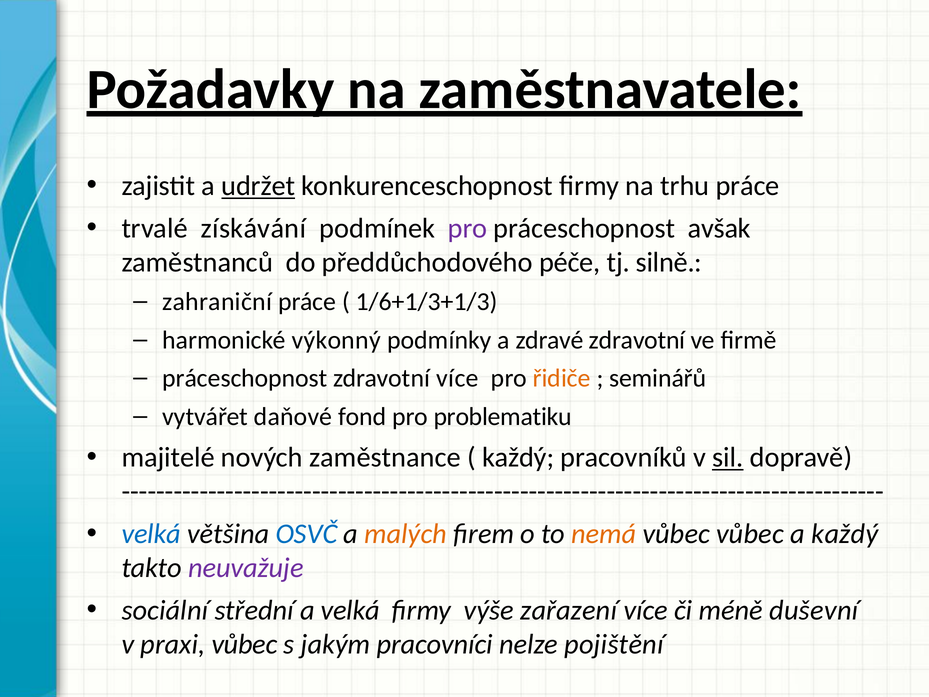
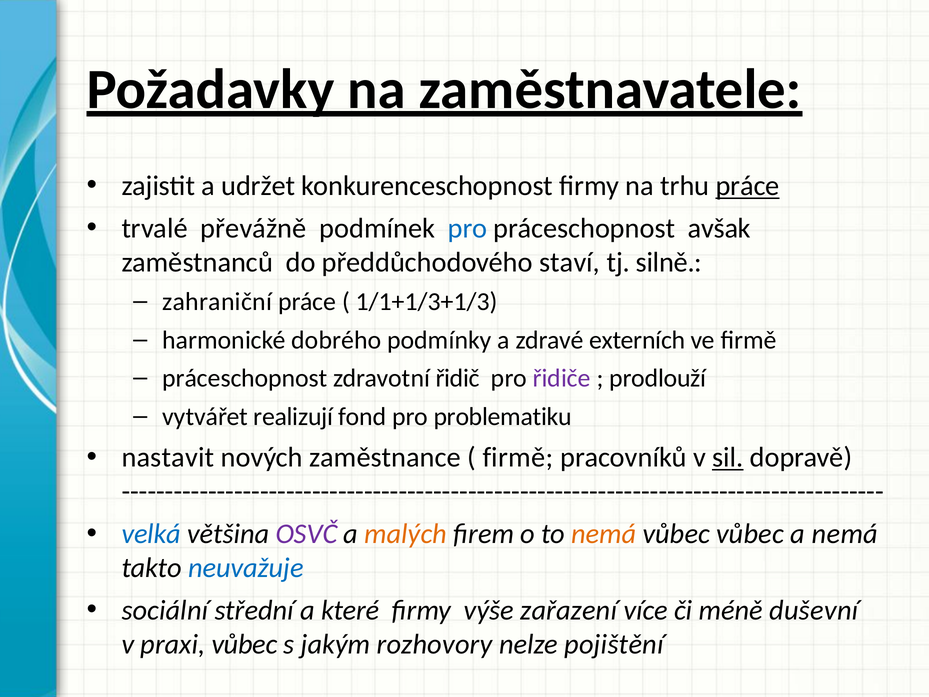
udržet underline: present -> none (258, 186)
práce underline: none -> present (748, 186)
získávání: získávání -> převážně (254, 228)
pro colour: purple -> blue (468, 228)
péče: péče -> staví (570, 262)
1/6+1/3+1/3: 1/6+1/3+1/3 -> 1/1+1/3+1/3 (427, 302)
výkonný: výkonný -> dobrého (336, 340)
zdravé zdravotní: zdravotní -> externích (637, 340)
zdravotní více: více -> řidič (458, 378)
řidiče colour: orange -> purple (562, 378)
seminářů: seminářů -> prodlouží (658, 378)
daňové: daňové -> realizují (293, 416)
majitelé: majitelé -> nastavit (168, 457)
každý: každý -> firmě (518, 457)
OSVČ colour: blue -> purple (306, 534)
a každý: každý -> nemá (845, 534)
neuvažuje colour: purple -> blue (246, 568)
a velká: velká -> které (350, 610)
pracovníci: pracovníci -> rozhovory (434, 644)
